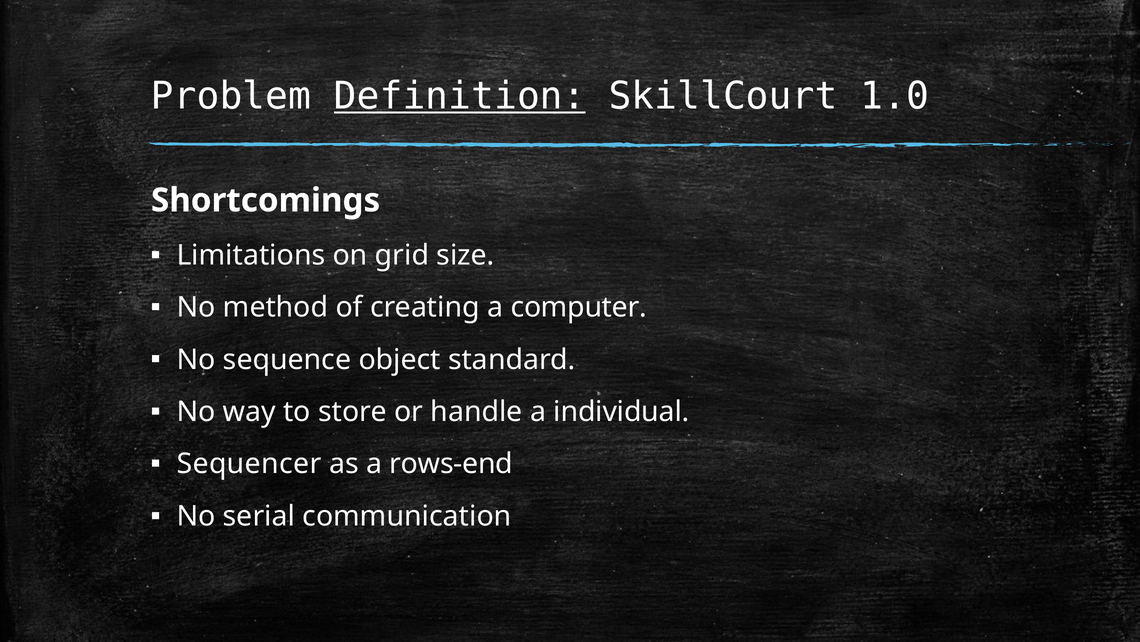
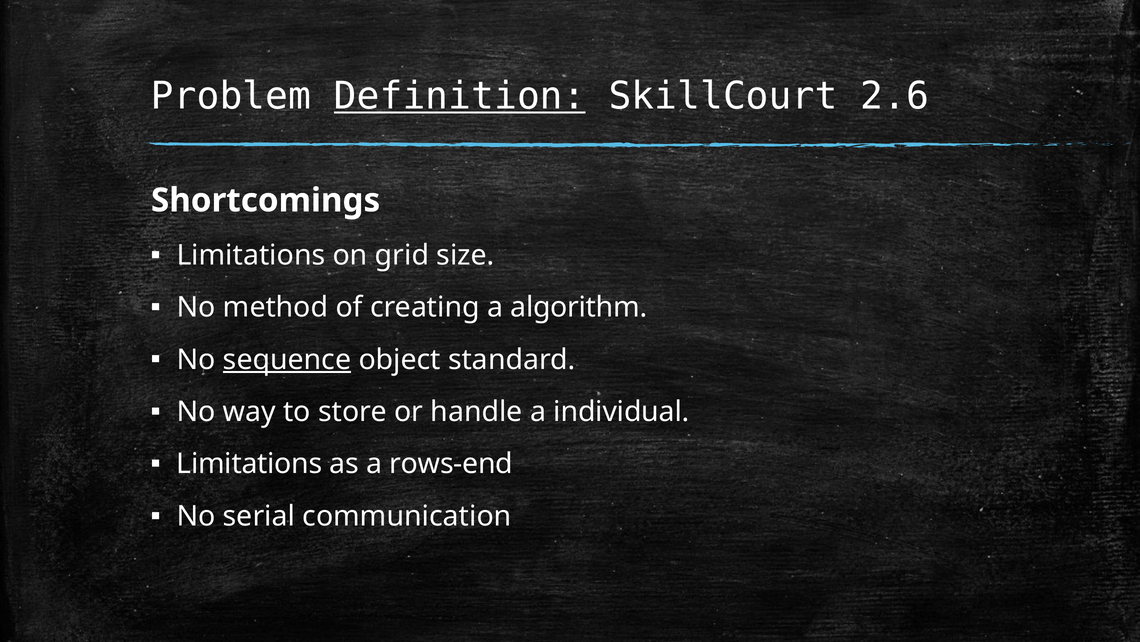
1.0: 1.0 -> 2.6 (895, 96)
computer: computer -> algorithm (579, 307)
sequence underline: none -> present (287, 359)
Sequencer: Sequencer -> Limitations (249, 464)
